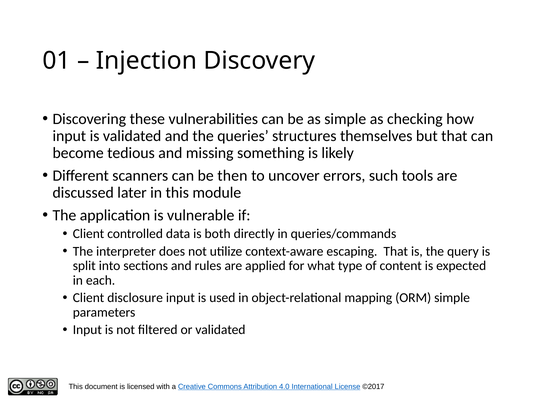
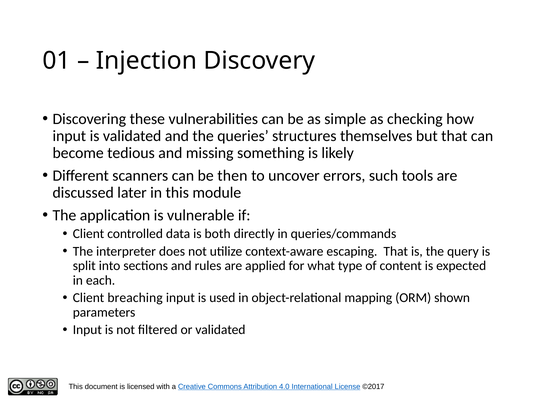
disclosure: disclosure -> breaching (135, 297)
ORM simple: simple -> shown (452, 297)
